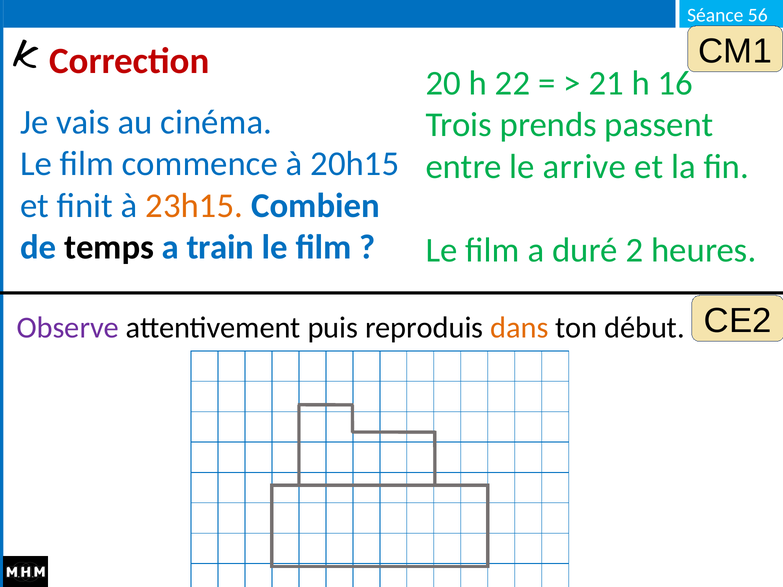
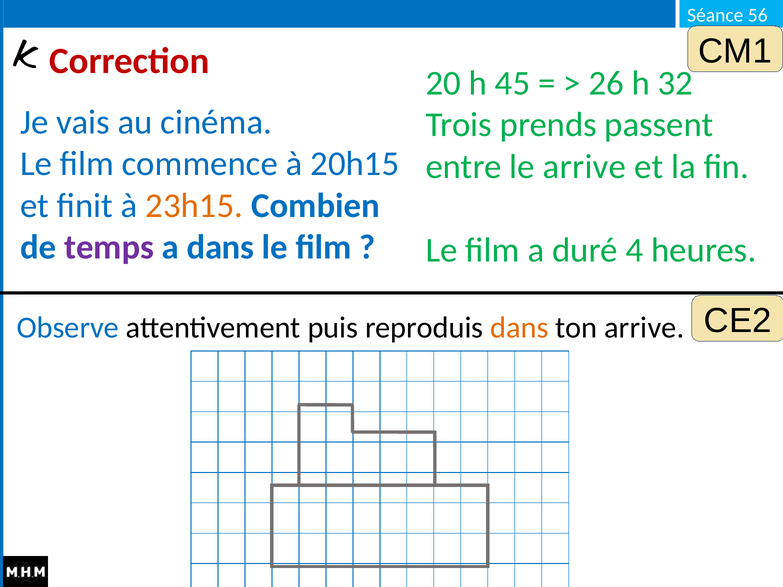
22: 22 -> 45 (513, 83)
21: 21 -> 26 (606, 83)
16: 16 -> 32 (675, 83)
temps colour: black -> purple (109, 247)
a train: train -> dans (220, 247)
2: 2 -> 4 (634, 250)
Observe colour: purple -> blue (68, 328)
ton début: début -> arrive (644, 328)
